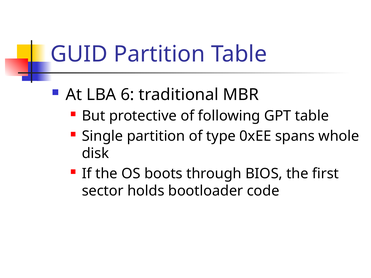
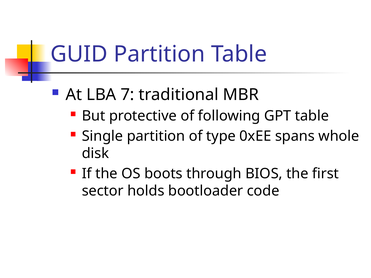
6: 6 -> 7 (127, 95)
